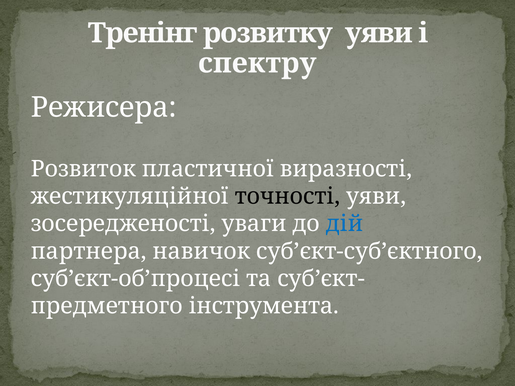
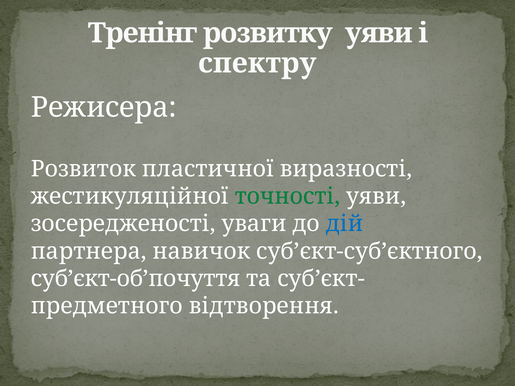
точності colour: black -> green (287, 196)
суб’єкт-об’процесі: суб’єкт-об’процесі -> суб’єкт-об’почуття (136, 279)
інструмента: інструмента -> відтворення (264, 306)
